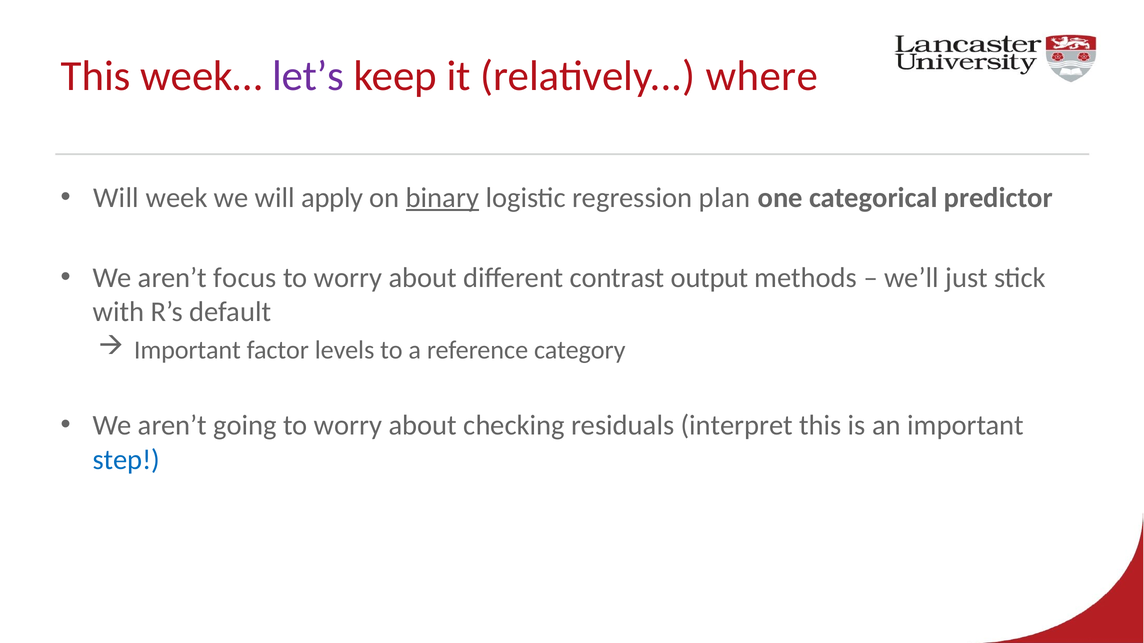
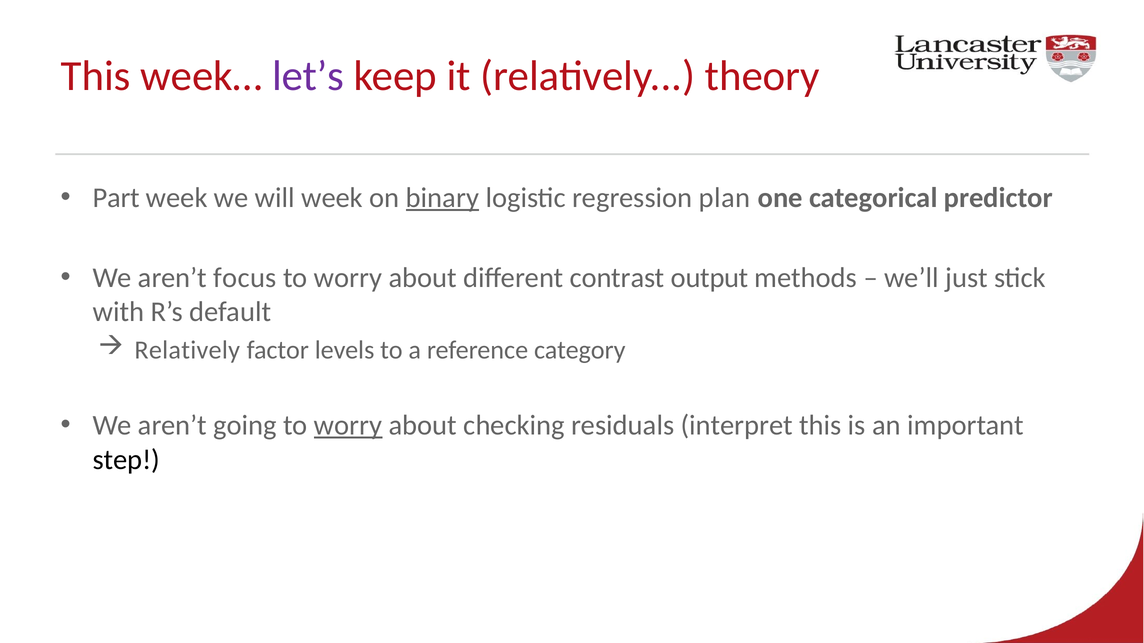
where: where -> theory (762, 76)
Will: Will -> Part (116, 198)
will apply: apply -> week (332, 198)
Important: Important -> Relatively (187, 350)
worry underline: none -> present (348, 426)
step colour: blue -> black (127, 460)
